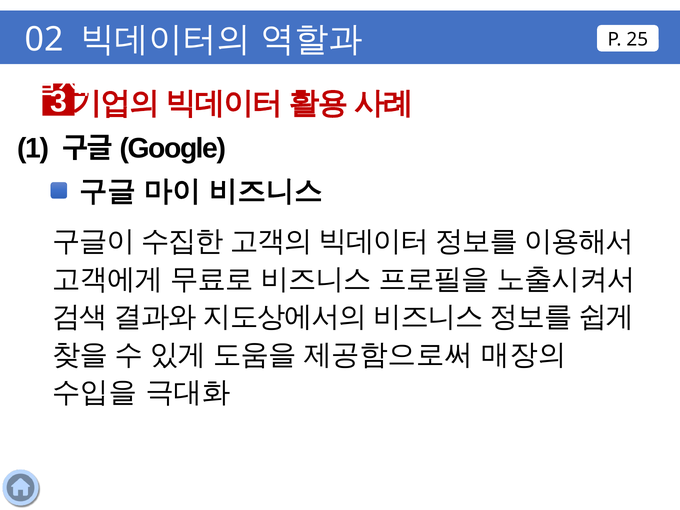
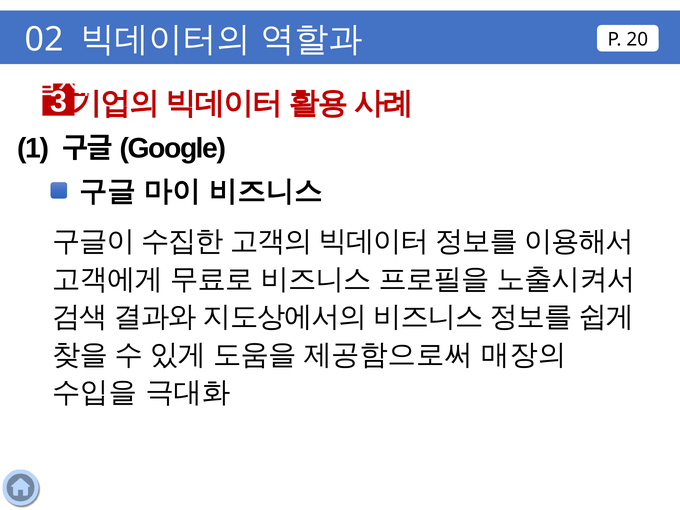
25: 25 -> 20 (637, 40)
